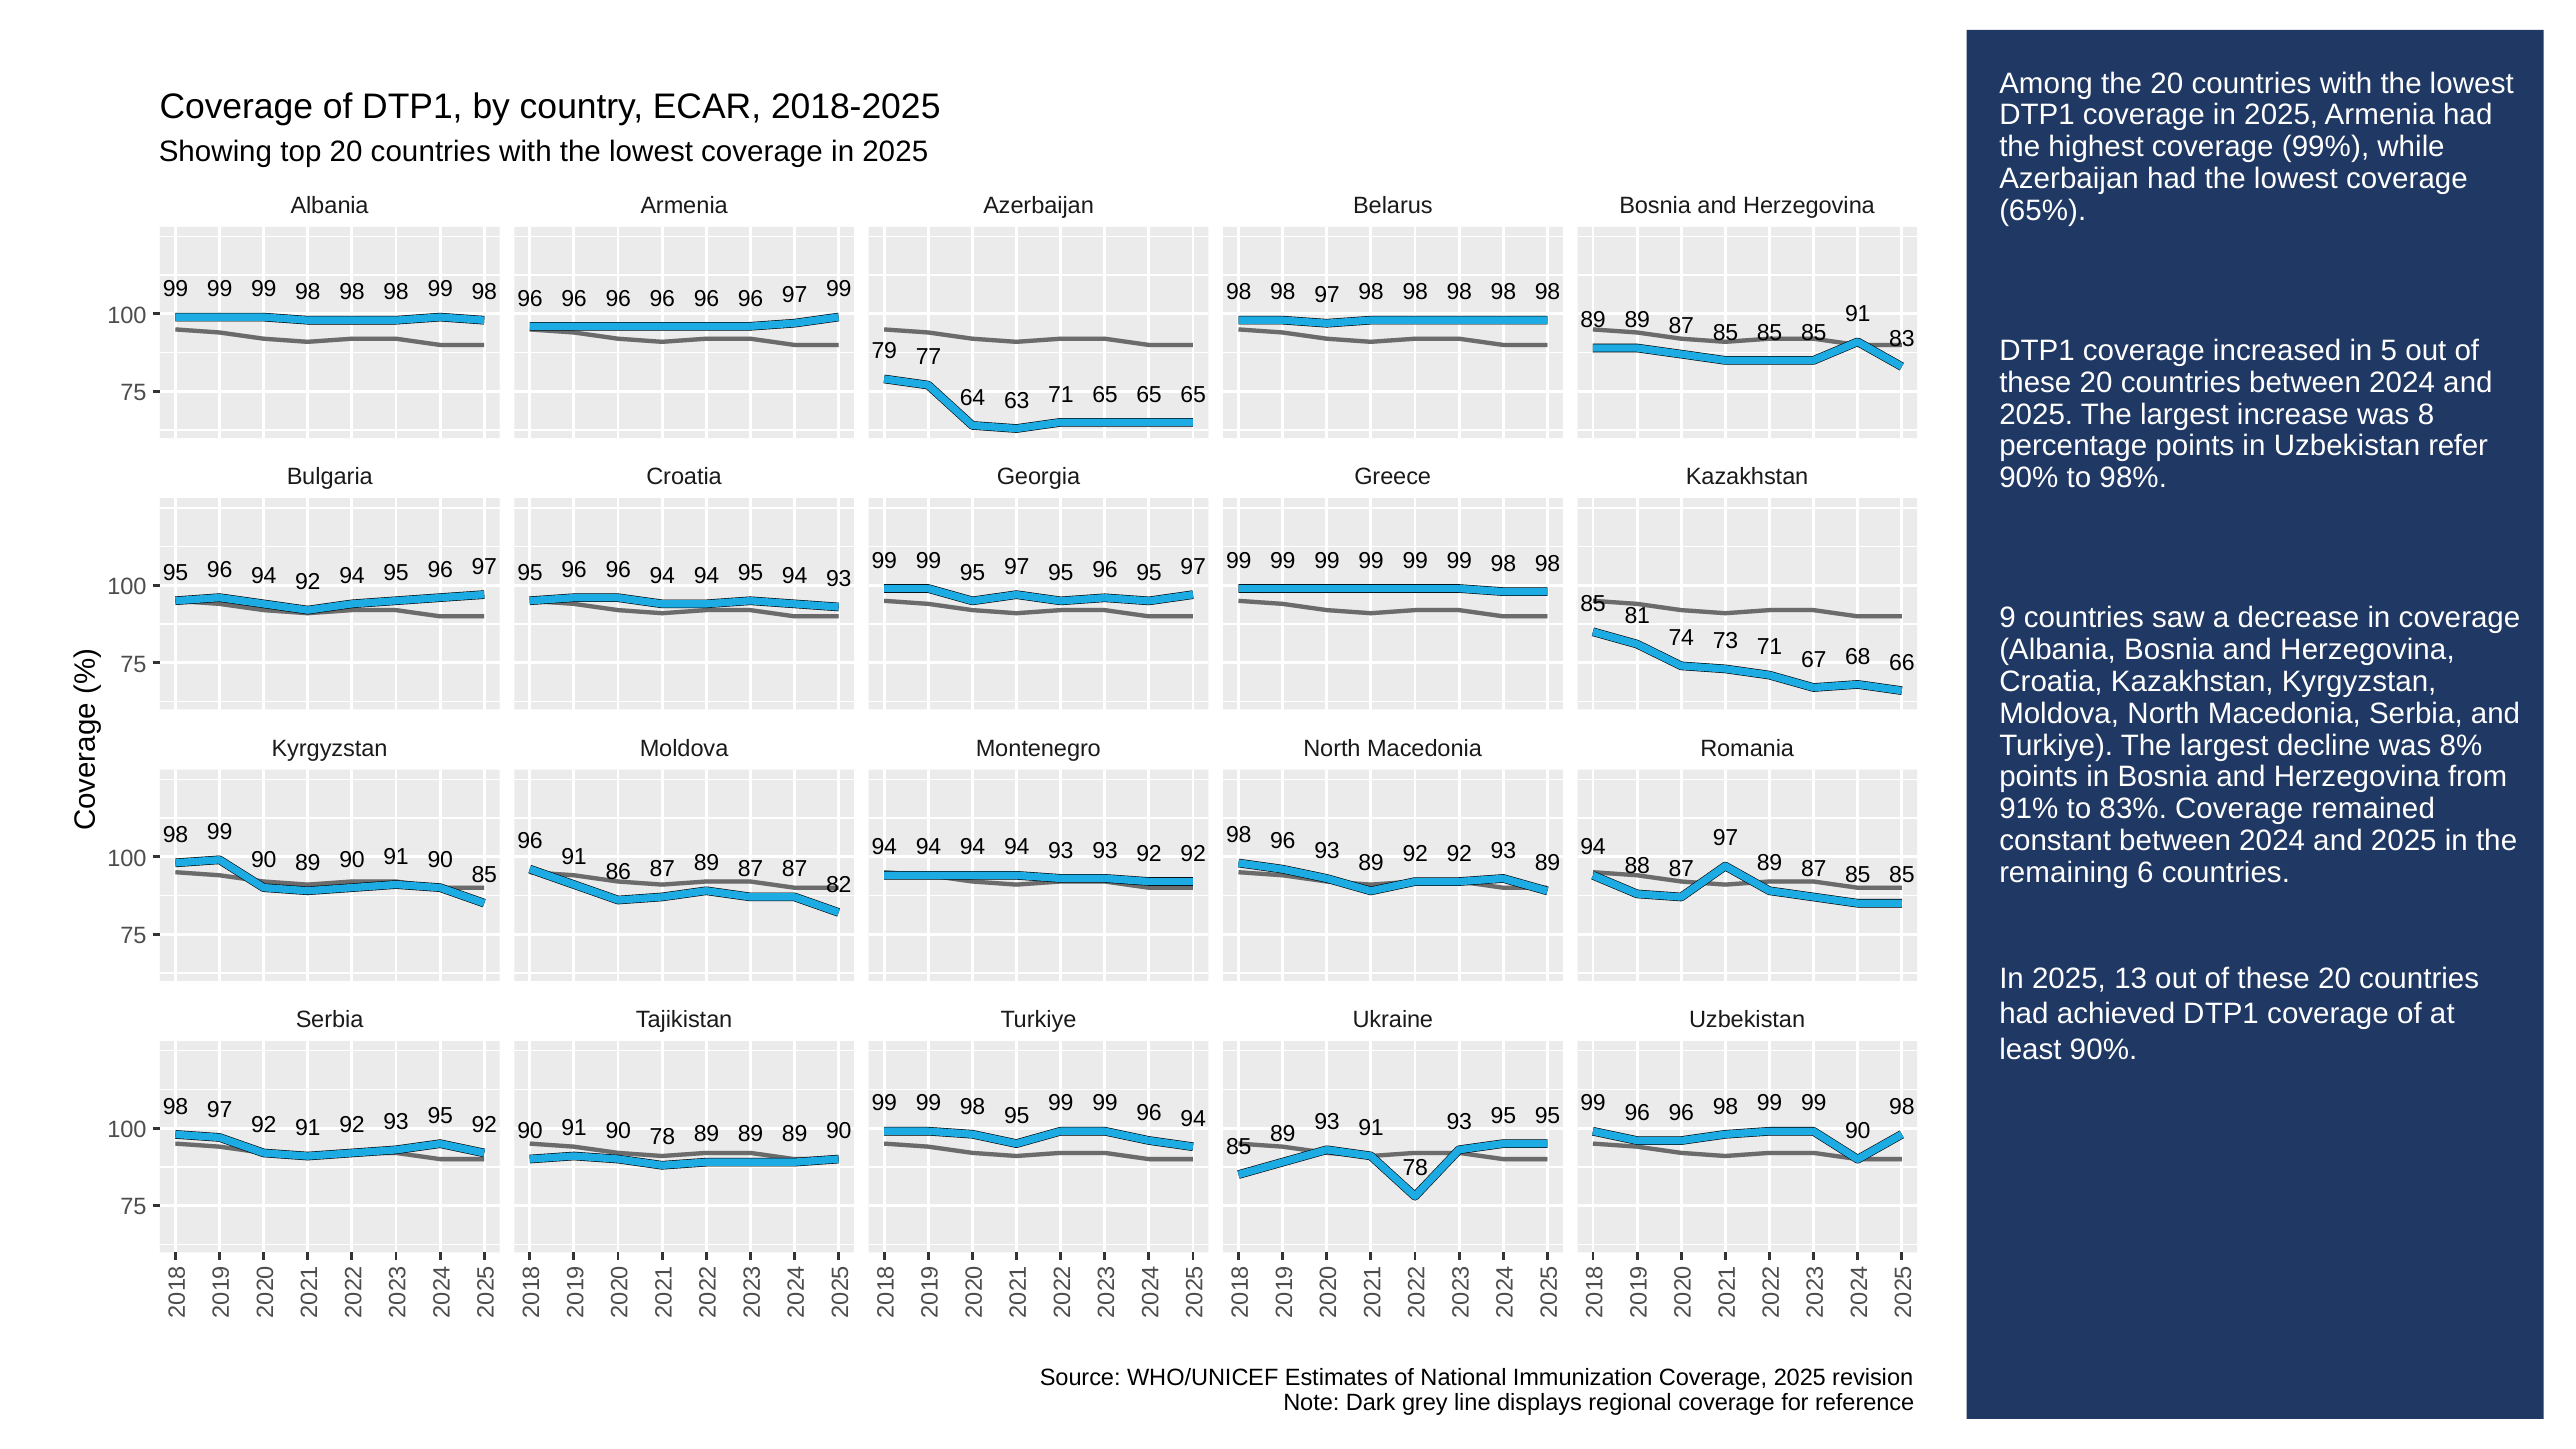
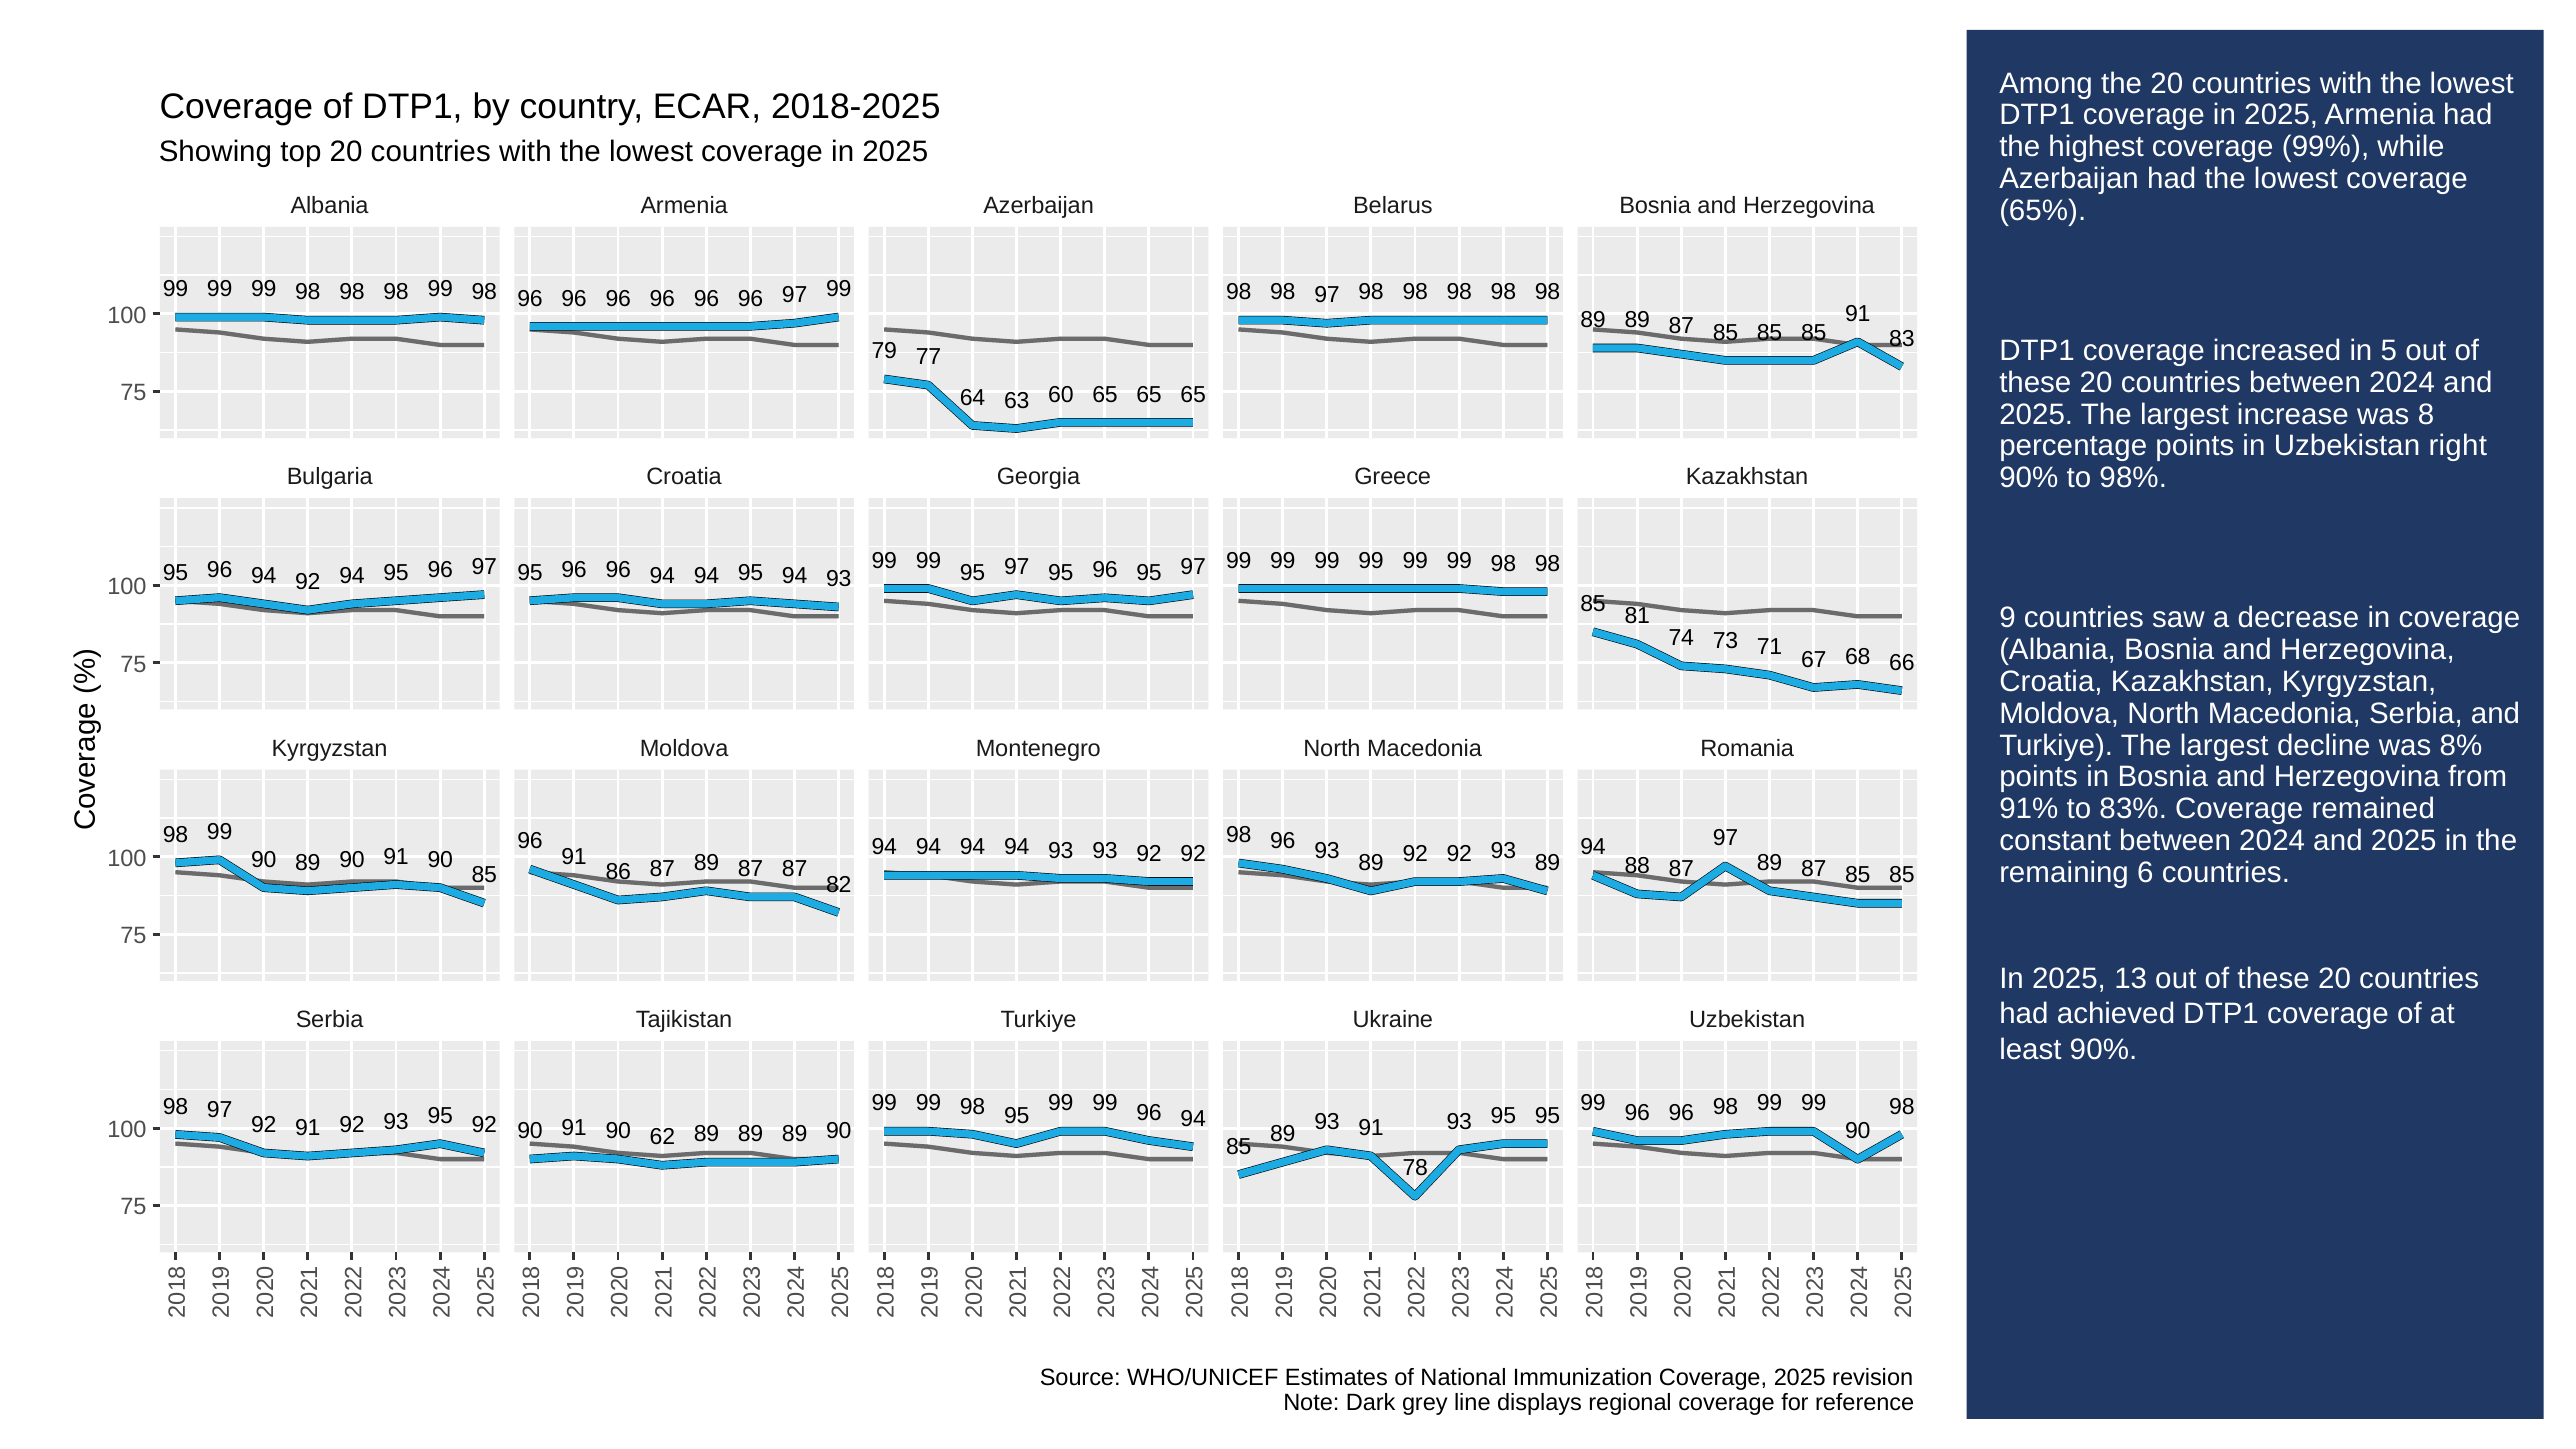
63 71: 71 -> 60 (1061, 394)
refer: refer -> right (2458, 446)
90 78: 78 -> 62 (662, 1137)
